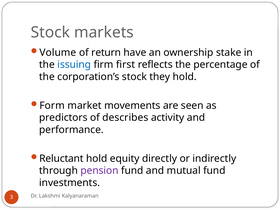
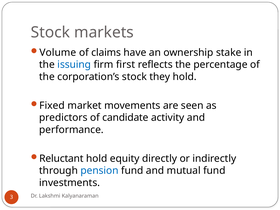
return: return -> claims (106, 52)
Form: Form -> Fixed (52, 106)
describes: describes -> candidate (125, 118)
pension colour: purple -> blue (99, 171)
